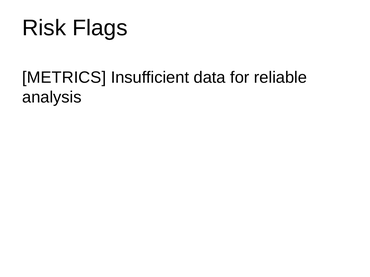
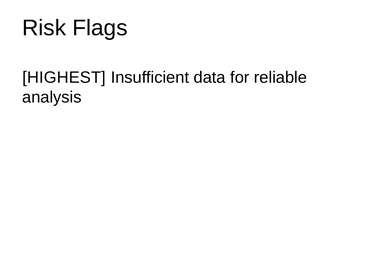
METRICS: METRICS -> HIGHEST (64, 78)
